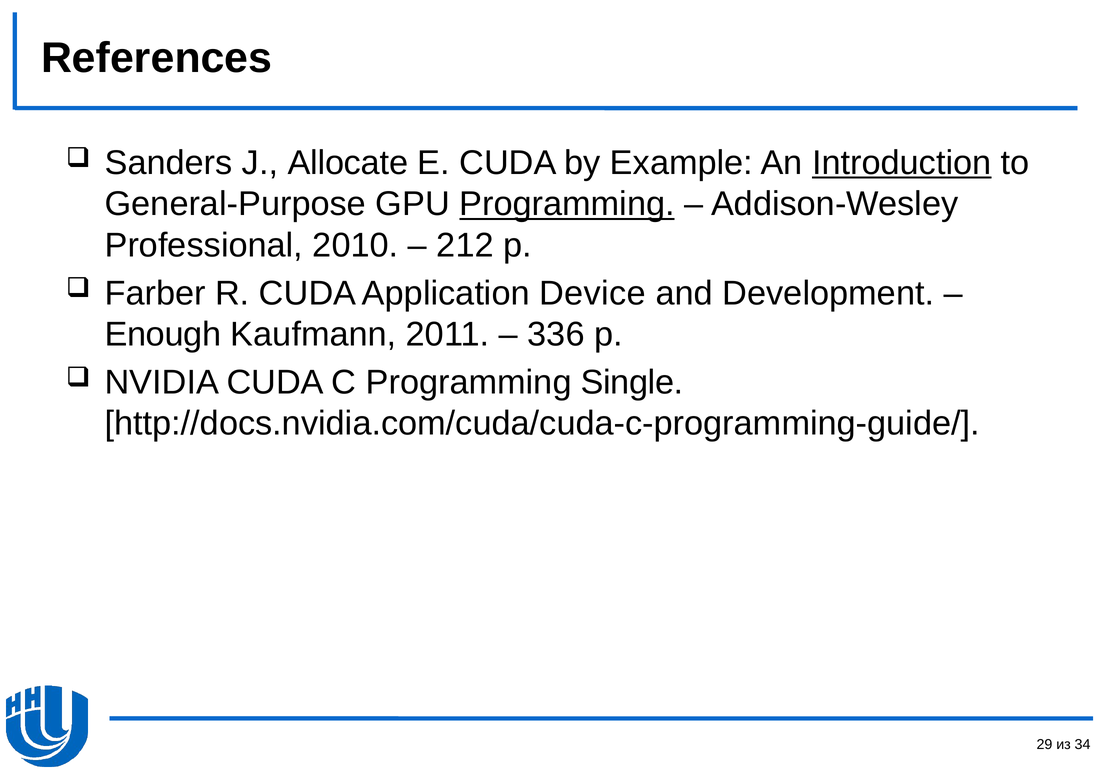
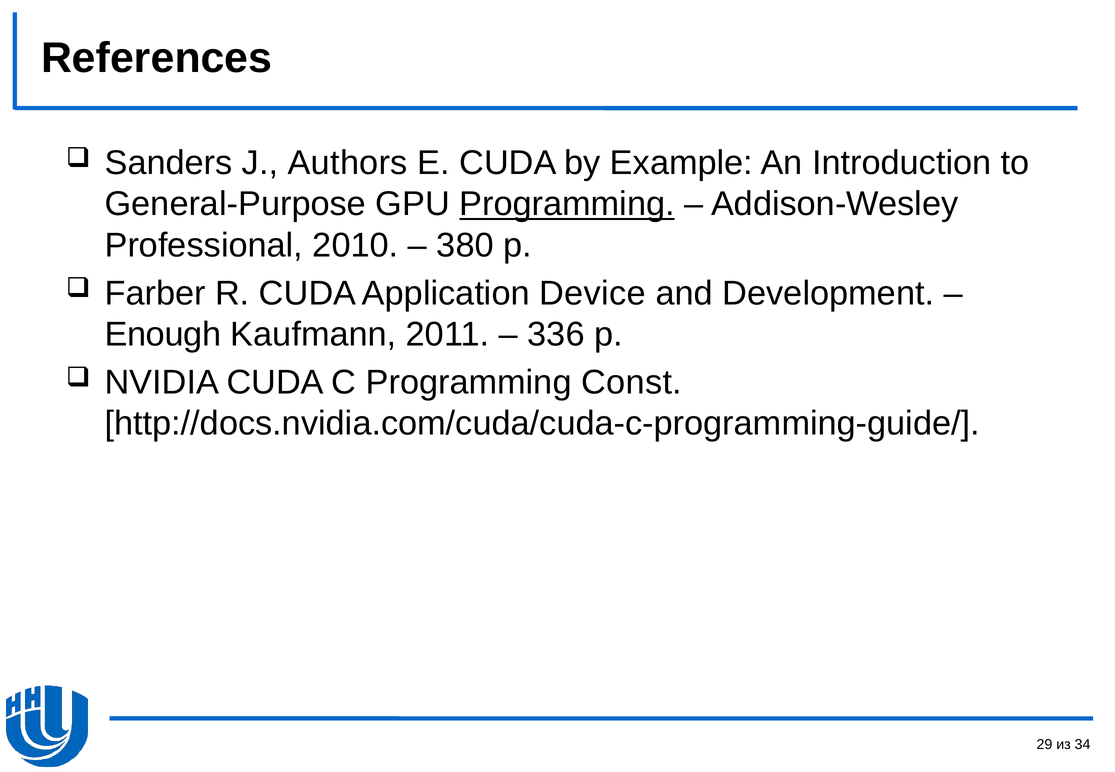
Allocate: Allocate -> Authors (348, 163)
Introduction underline: present -> none (902, 163)
212: 212 -> 380 (465, 245)
Single: Single -> Const (632, 383)
